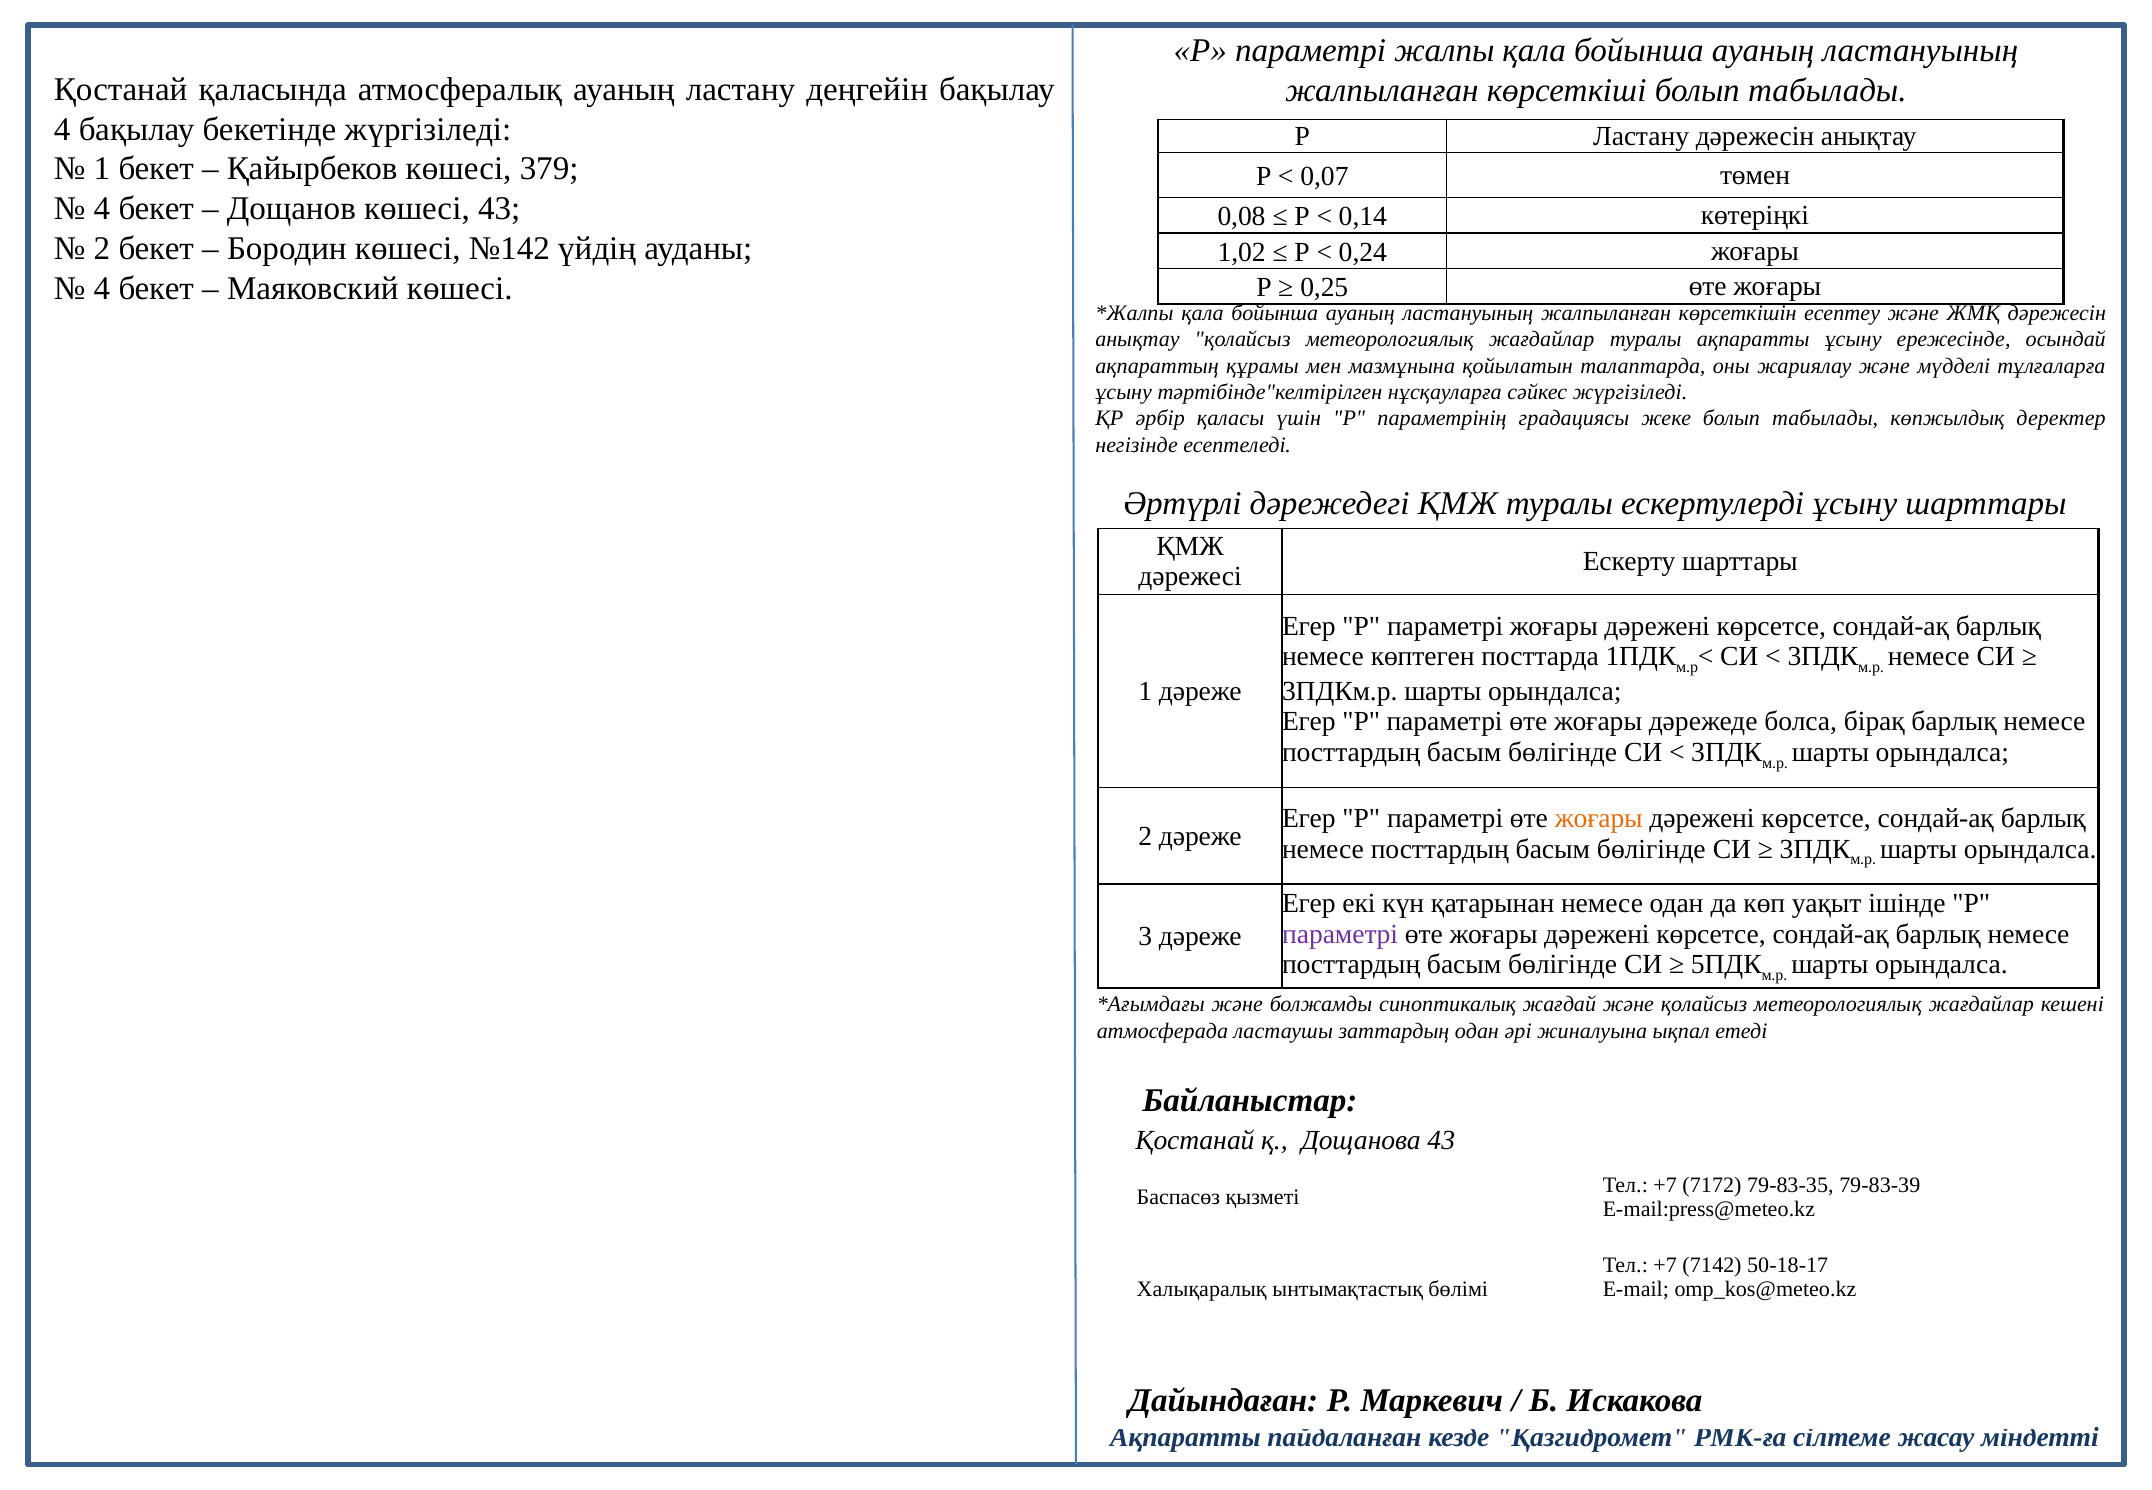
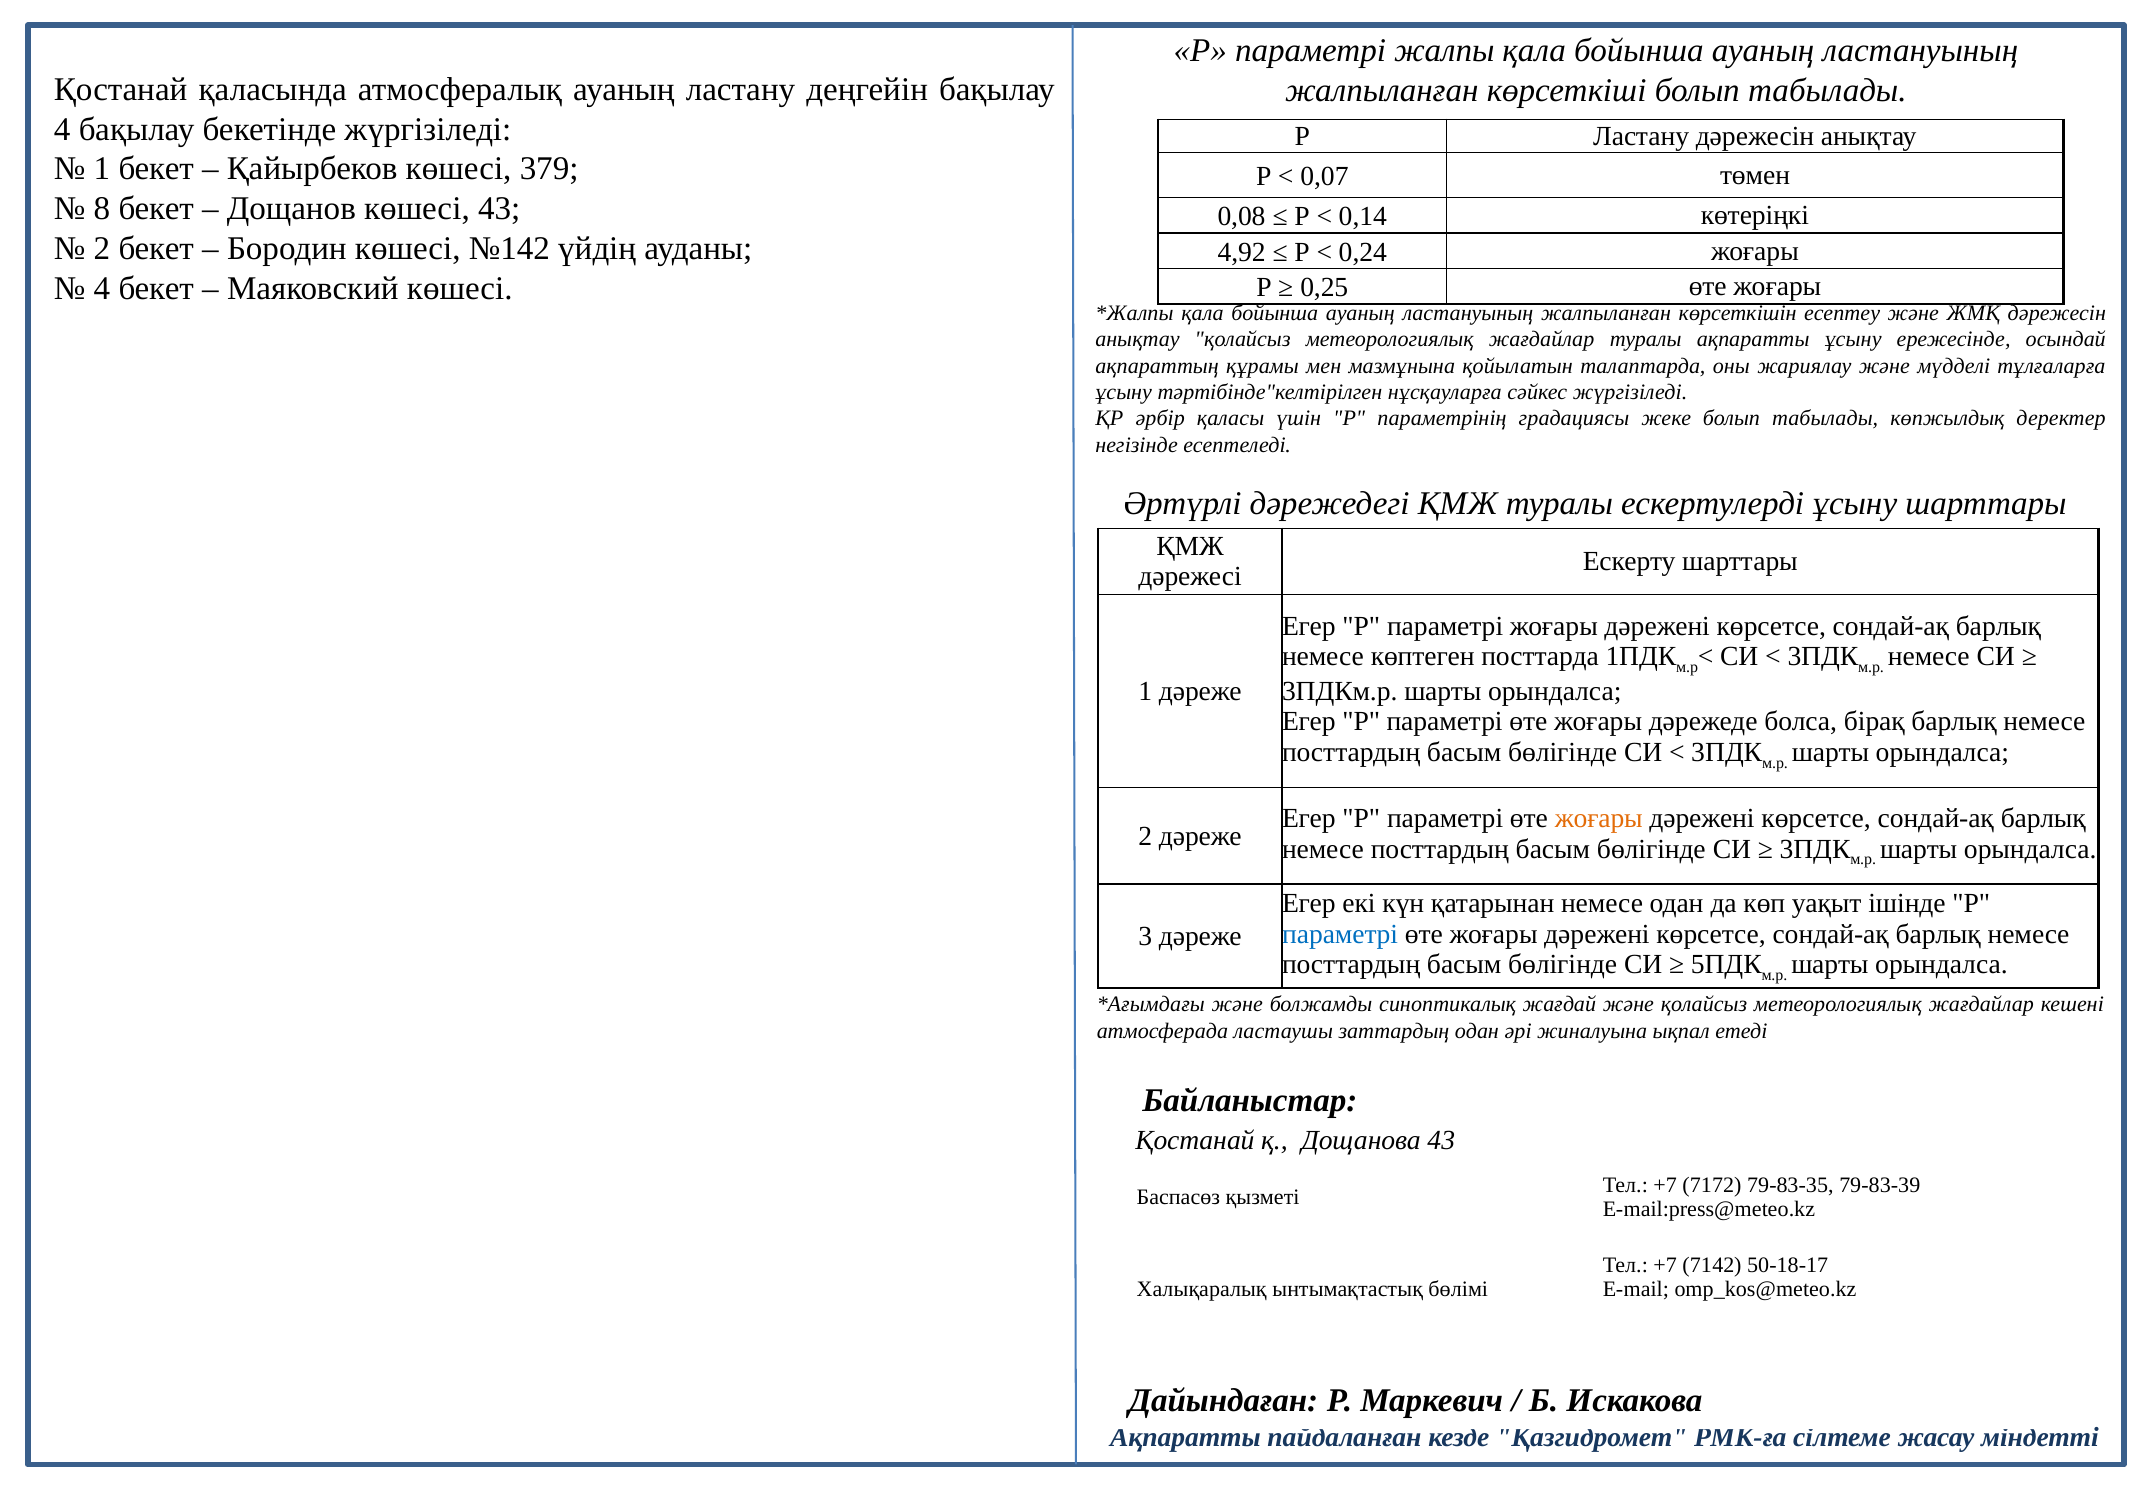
4: 4 -> 8 (102, 209)
1,02: 1,02 -> 4,92 (1242, 252)
параметрі colour: purple -> blue (1340, 934)
